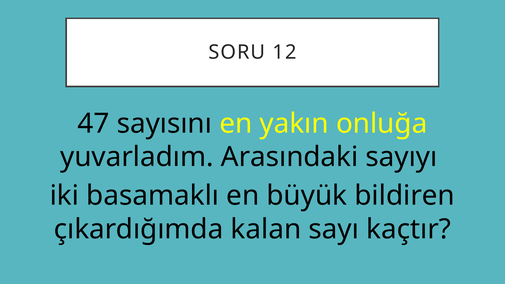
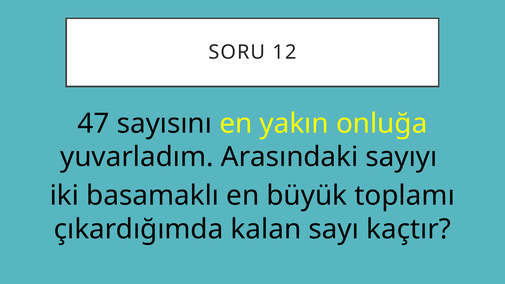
bildiren: bildiren -> toplamı (405, 196)
